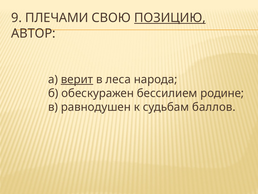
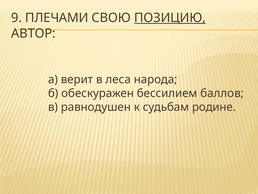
верит underline: present -> none (77, 79)
родине: родине -> баллов (222, 93)
баллов: баллов -> родине (214, 107)
